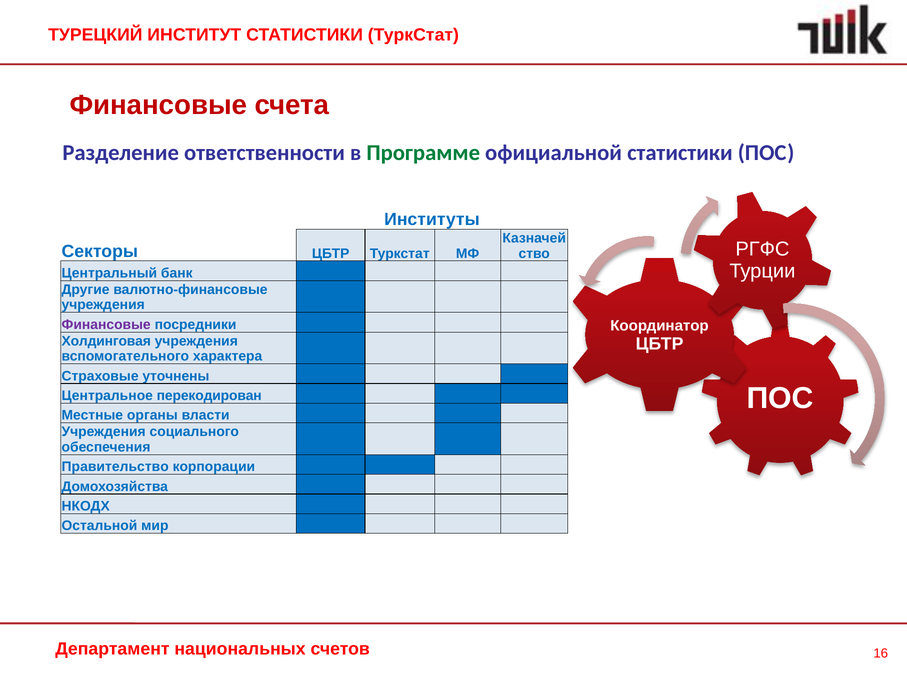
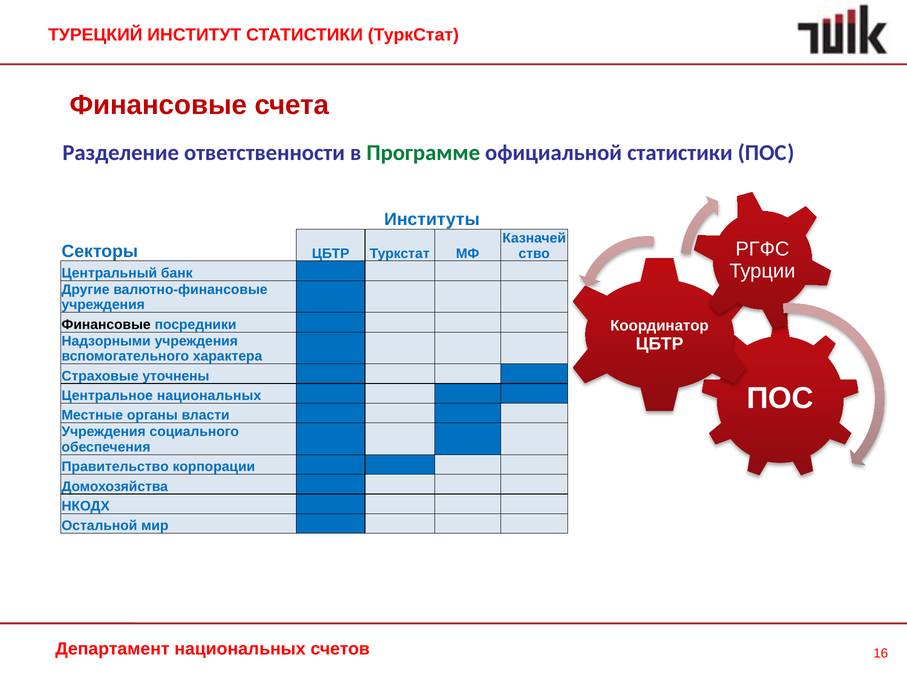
Финансовые colour: purple -> black (106, 325)
Холдинговая: Холдинговая -> Надзорными (106, 341)
Центральное перекодирован: перекодирован -> национальных (209, 396)
